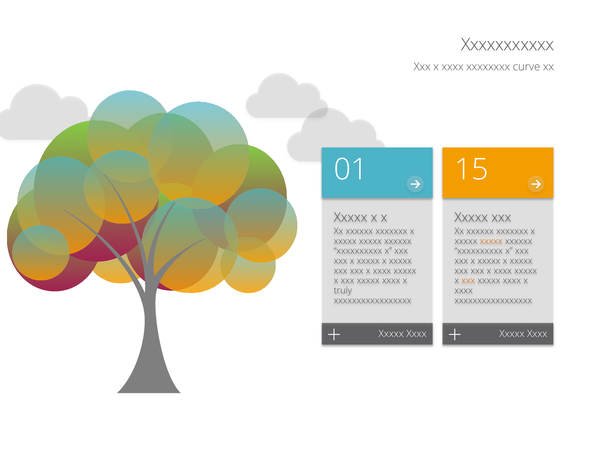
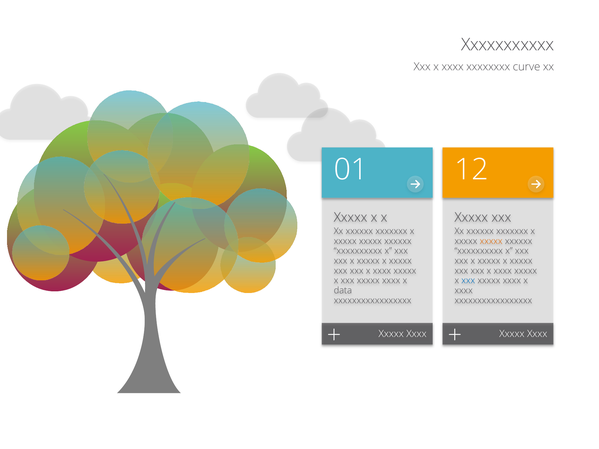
15: 15 -> 12 (472, 170)
xxx colour: orange -> blue (468, 281)
truly: truly -> data (343, 291)
